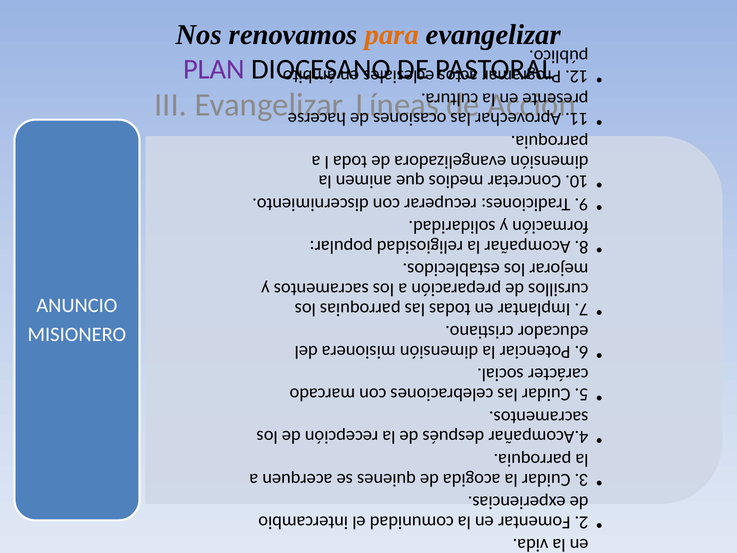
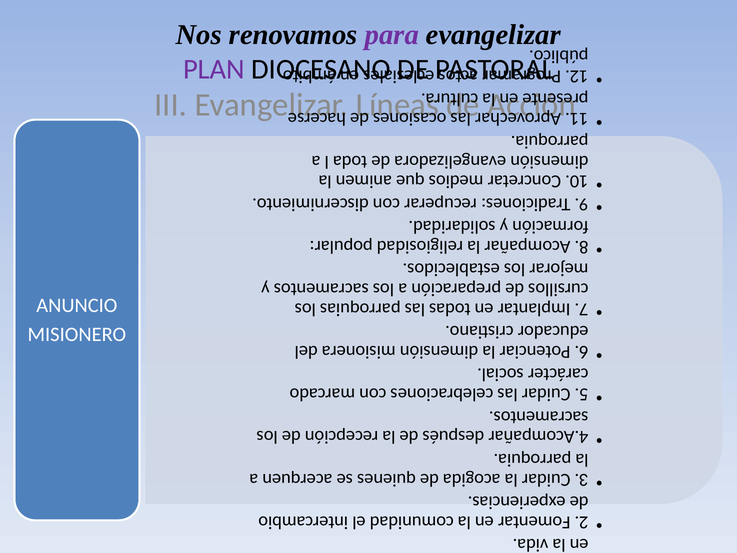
para colour: orange -> purple (392, 35)
